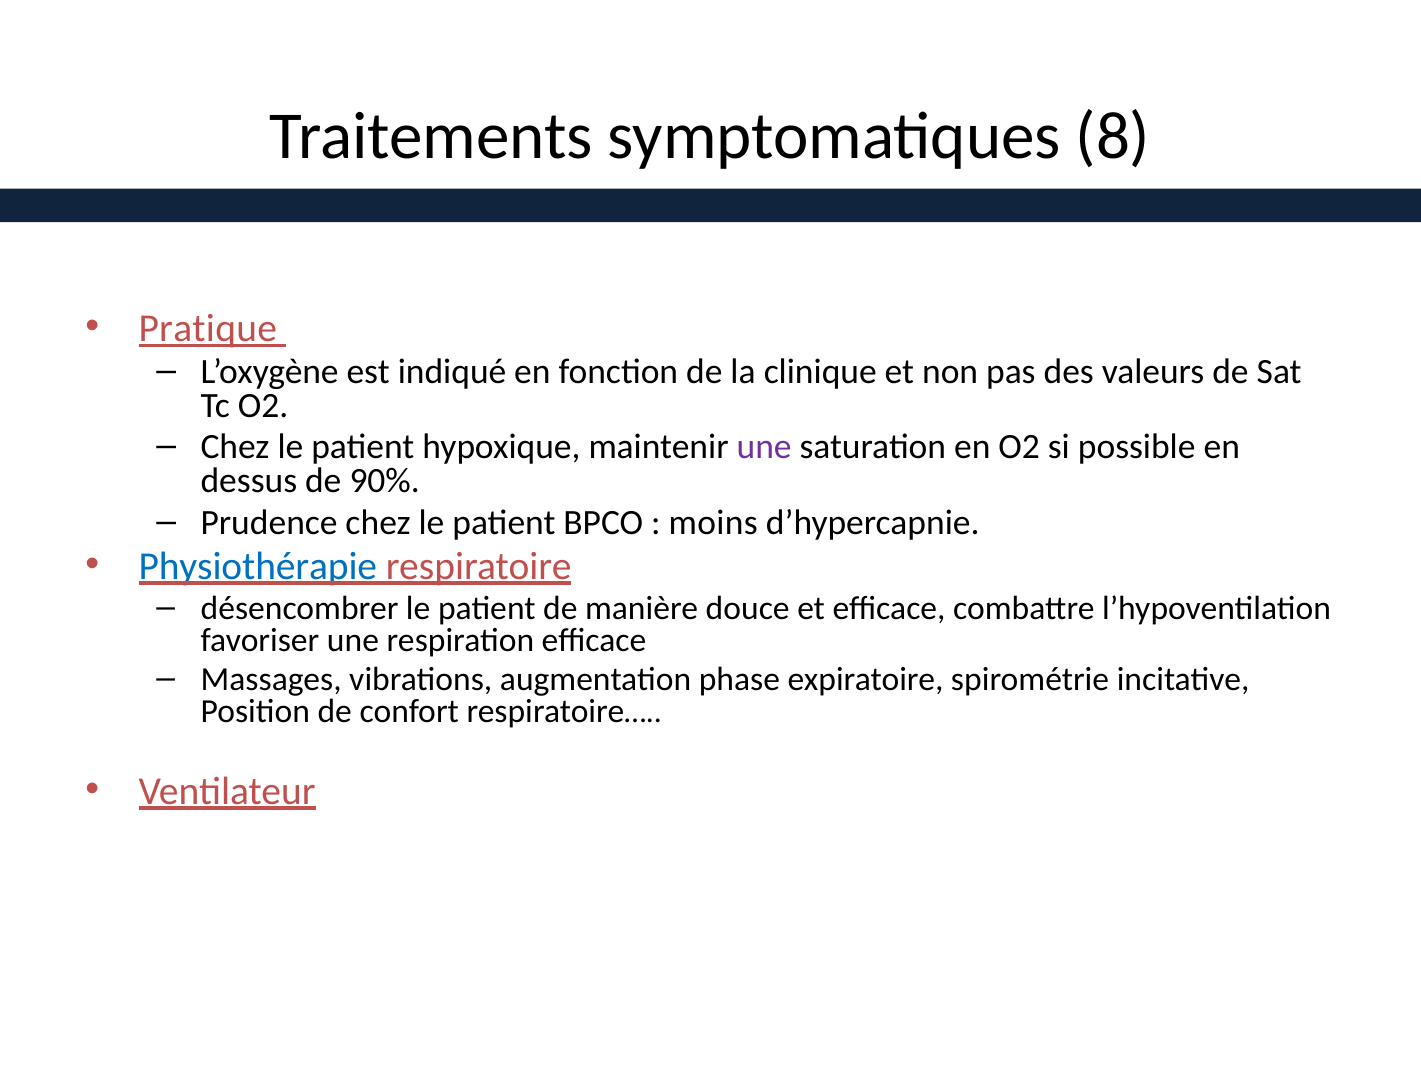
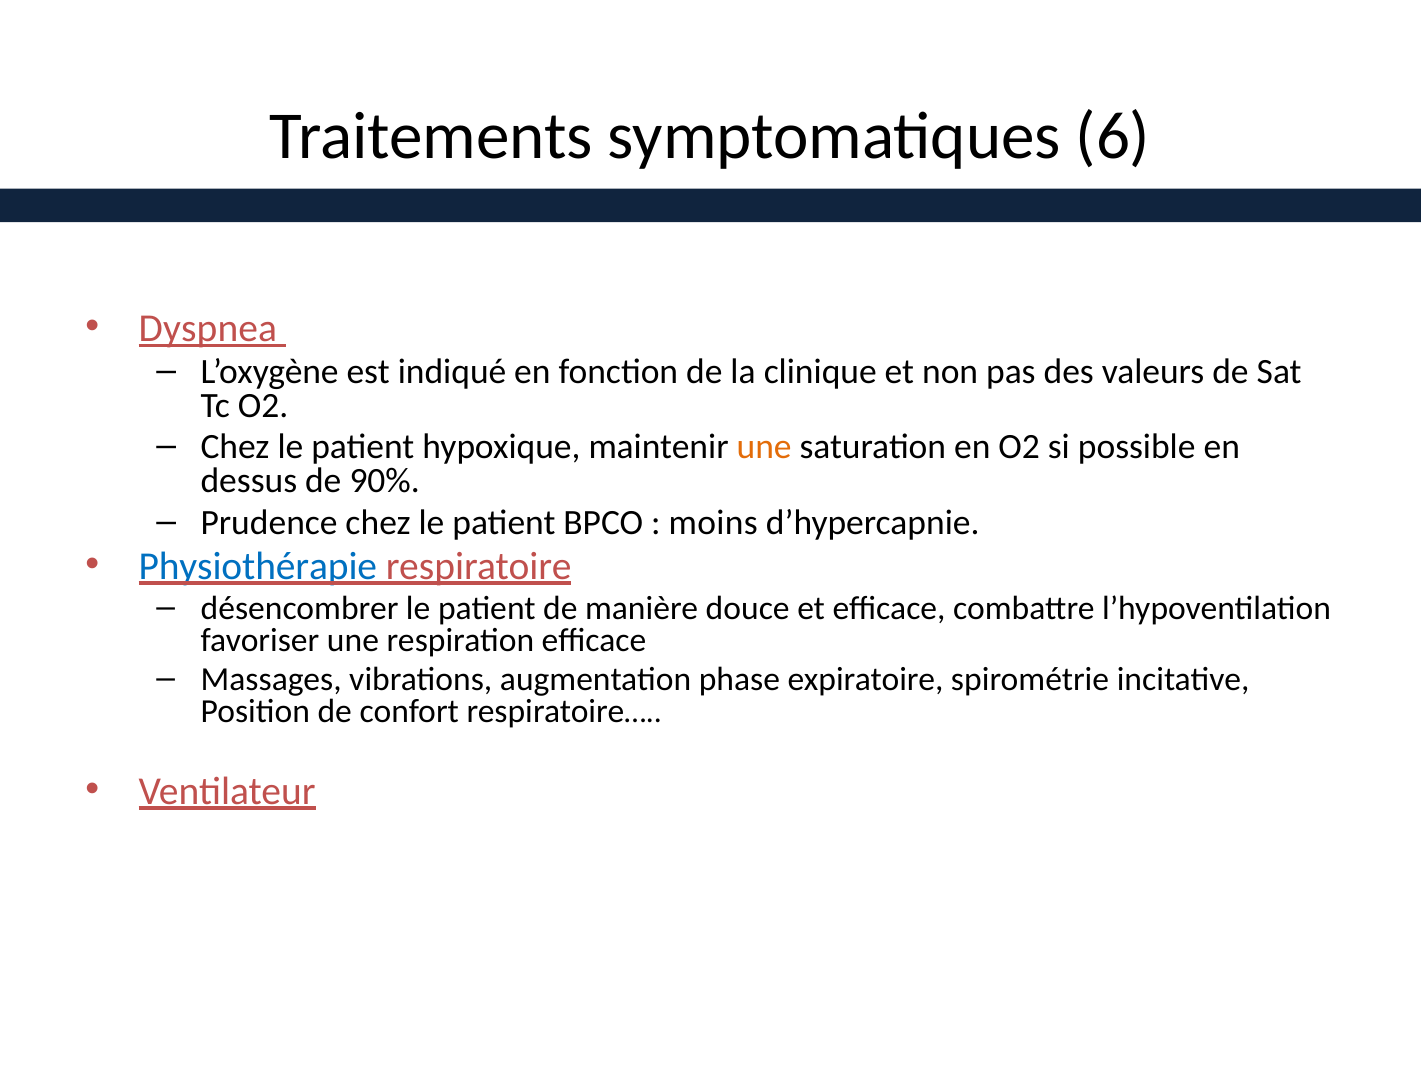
8: 8 -> 6 (1113, 136)
Pratique: Pratique -> Dyspnea (208, 328)
une colour: purple -> orange (764, 447)
